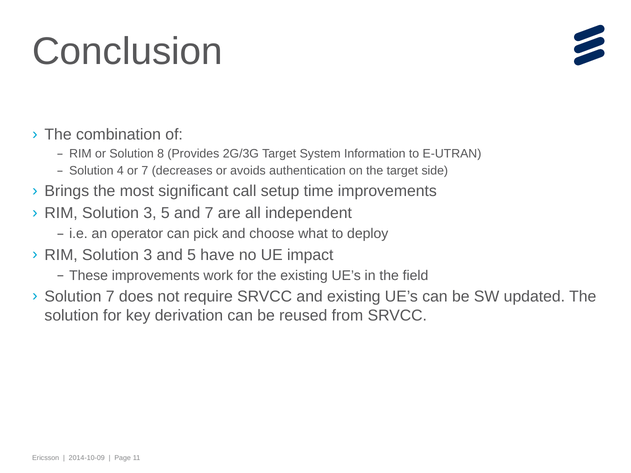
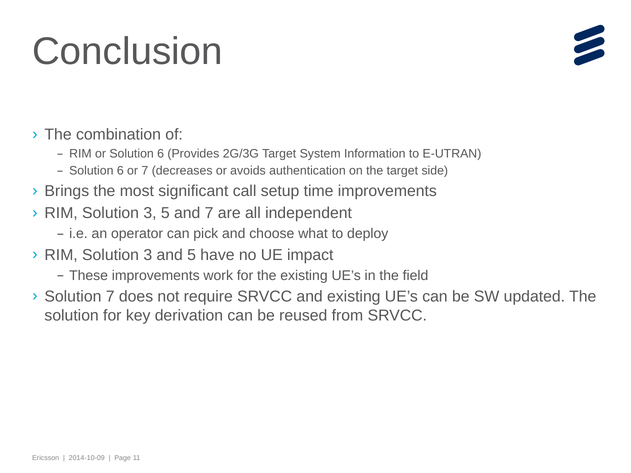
or Solution 8: 8 -> 6 (161, 154)
4: 4 -> 6 (120, 171)
